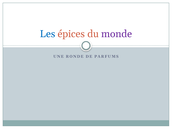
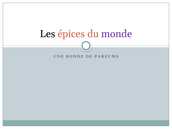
Les colour: blue -> black (48, 34)
